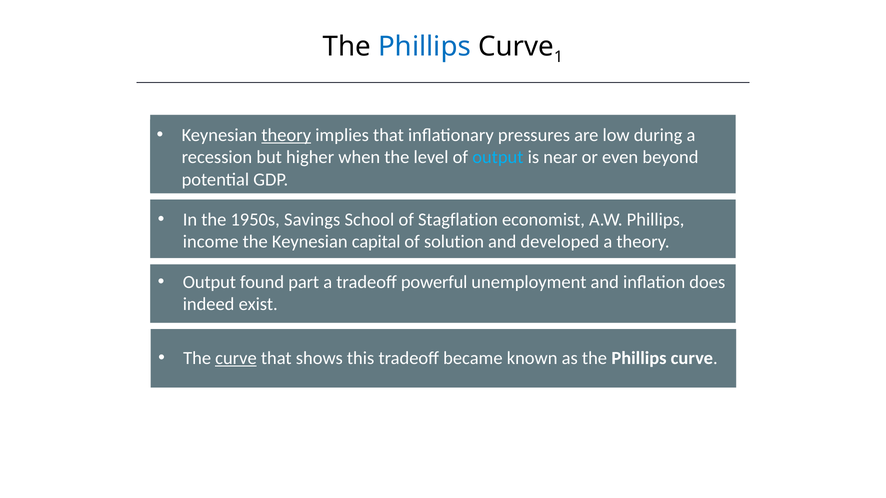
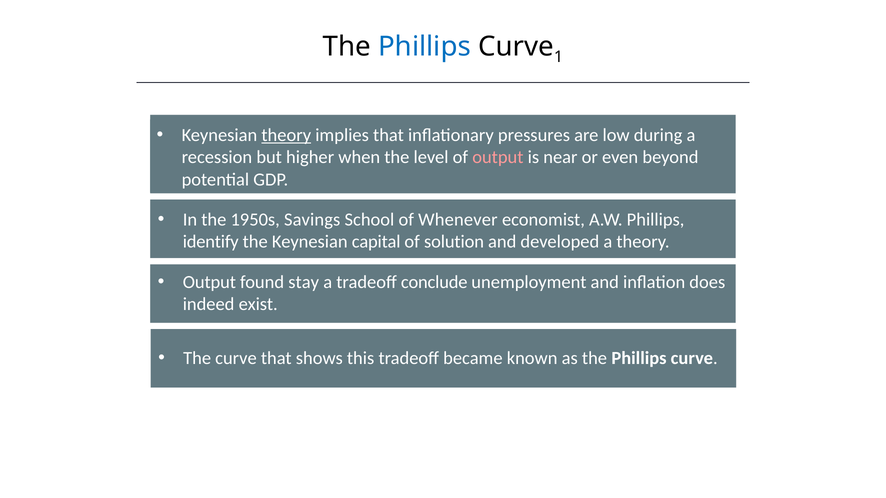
output colour: light blue -> pink (498, 157)
Stagflation: Stagflation -> Whenever (458, 220)
income: income -> identify (211, 242)
part: part -> stay (304, 282)
powerful: powerful -> conclude (434, 282)
curve underline: present -> none (236, 358)
